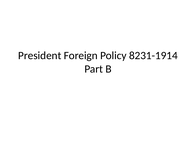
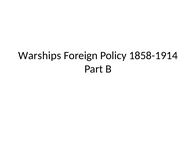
President: President -> Warships (40, 56)
8231-1914: 8231-1914 -> 1858-1914 (153, 56)
